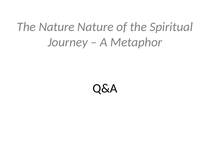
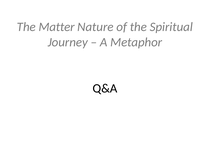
The Nature: Nature -> Matter (57, 27)
